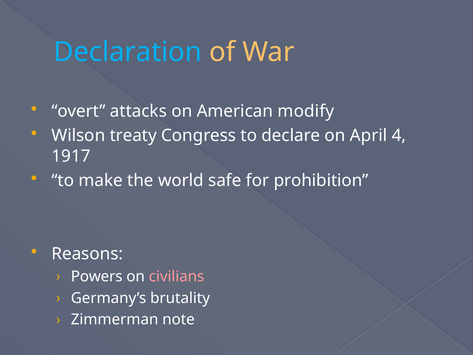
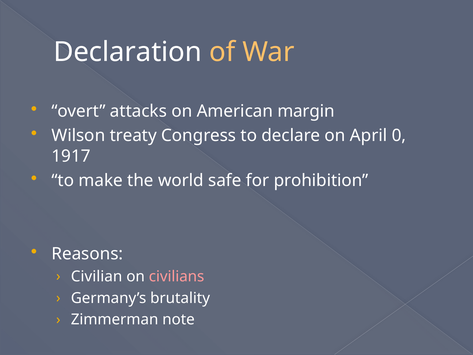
Declaration colour: light blue -> white (128, 52)
modify: modify -> margin (306, 111)
4: 4 -> 0 (399, 136)
Powers: Powers -> Civilian (97, 276)
